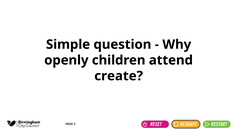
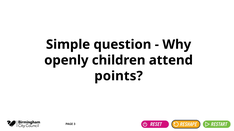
create: create -> points (119, 76)
